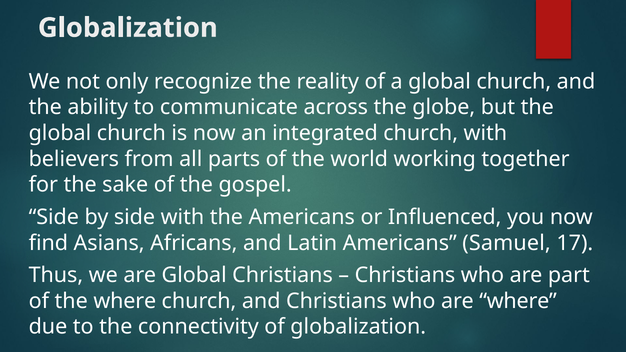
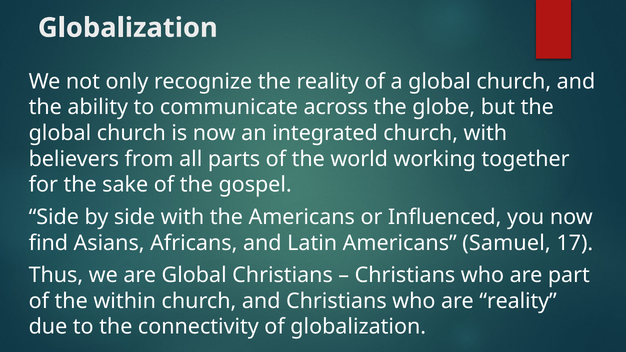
the where: where -> within (125, 301)
are where: where -> reality (518, 301)
